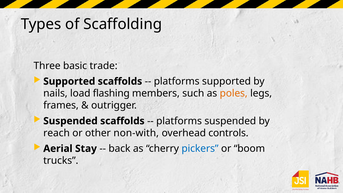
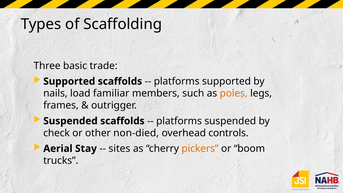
flashing: flashing -> familiar (111, 93)
reach: reach -> check (57, 133)
non-with: non-with -> non-died (136, 133)
back: back -> sites (119, 149)
pickers colour: blue -> orange (200, 149)
